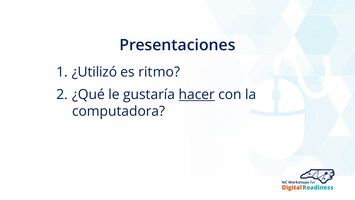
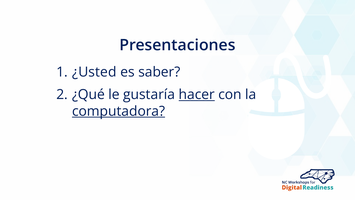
¿Utilizó: ¿Utilizó -> ¿Usted (94, 72)
ritmo: ritmo -> saber (159, 72)
computadora underline: none -> present (119, 111)
